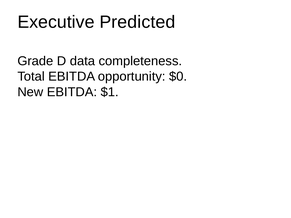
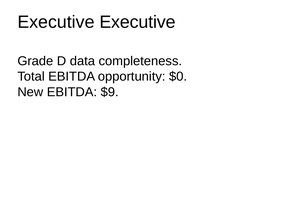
Executive Predicted: Predicted -> Executive (137, 22)
$1: $1 -> $9 (110, 92)
